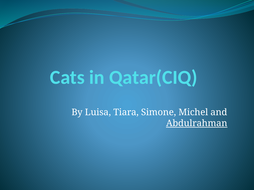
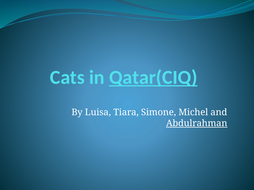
Qatar(CIQ underline: none -> present (153, 78)
